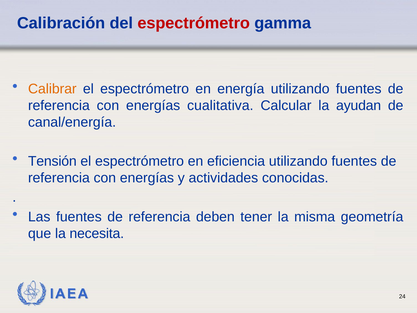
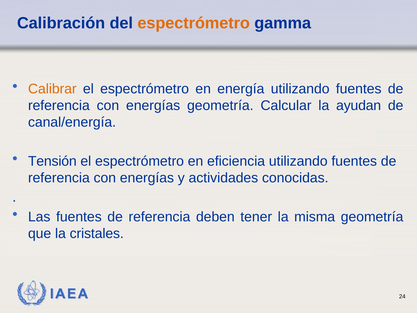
espectrómetro colour: red -> orange (194, 23)
energías cualitativa: cualitativa -> geometría (220, 105)
necesita: necesita -> cristales (97, 233)
